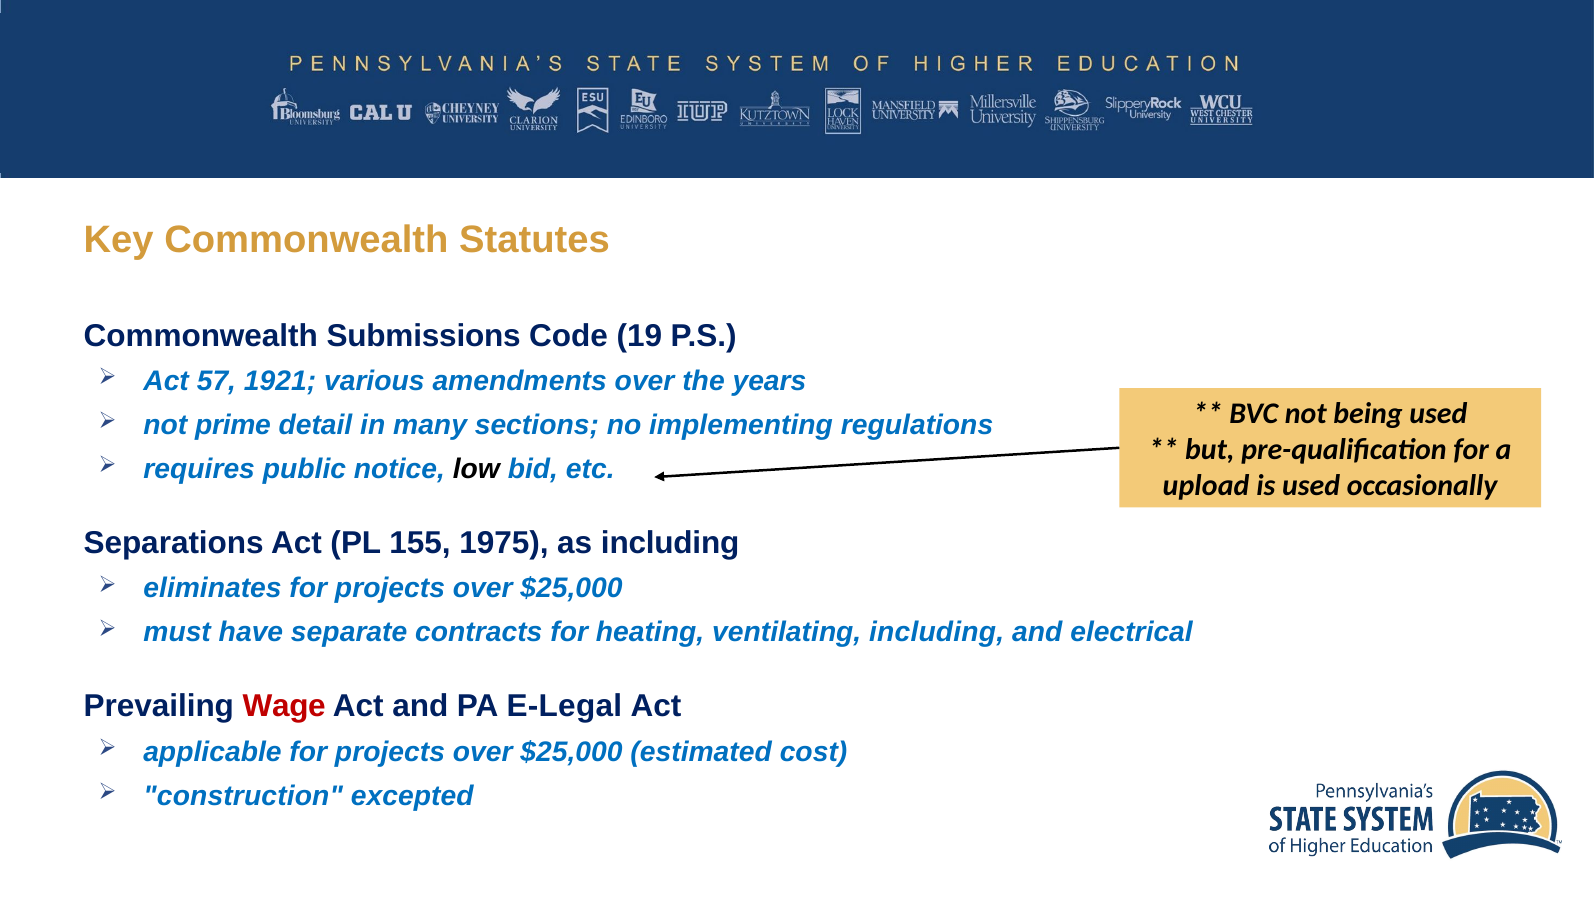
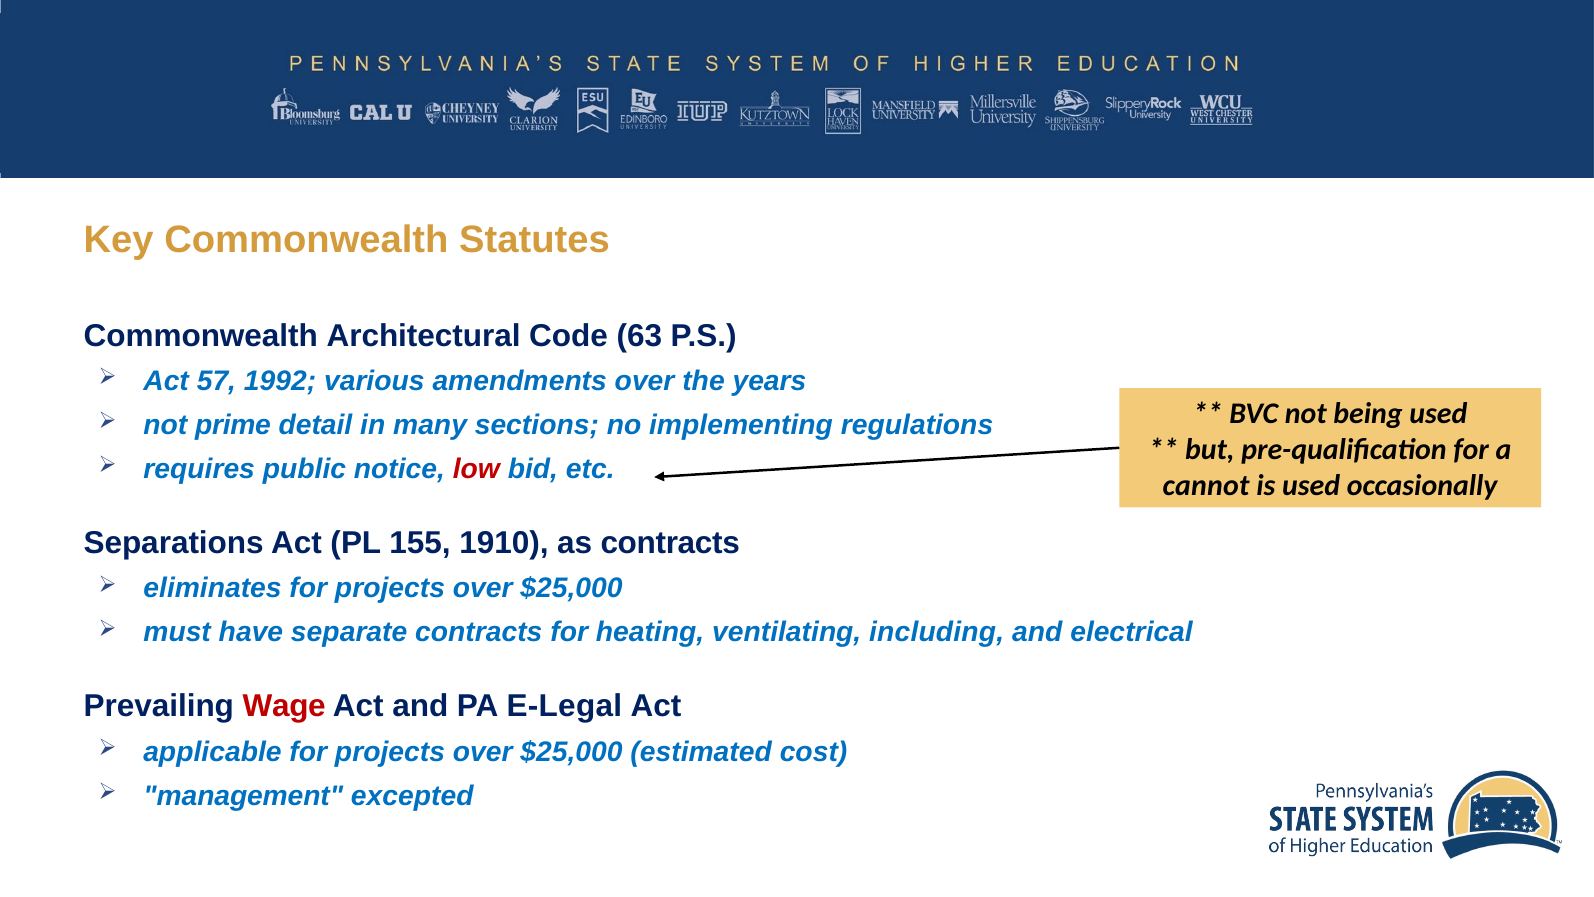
Submissions: Submissions -> Architectural (424, 336)
19: 19 -> 63 (639, 336)
1921: 1921 -> 1992 (280, 381)
low colour: black -> red (476, 469)
upload: upload -> cannot (1206, 486)
1975: 1975 -> 1910 (504, 543)
as including: including -> contracts (670, 543)
construction: construction -> management (243, 796)
